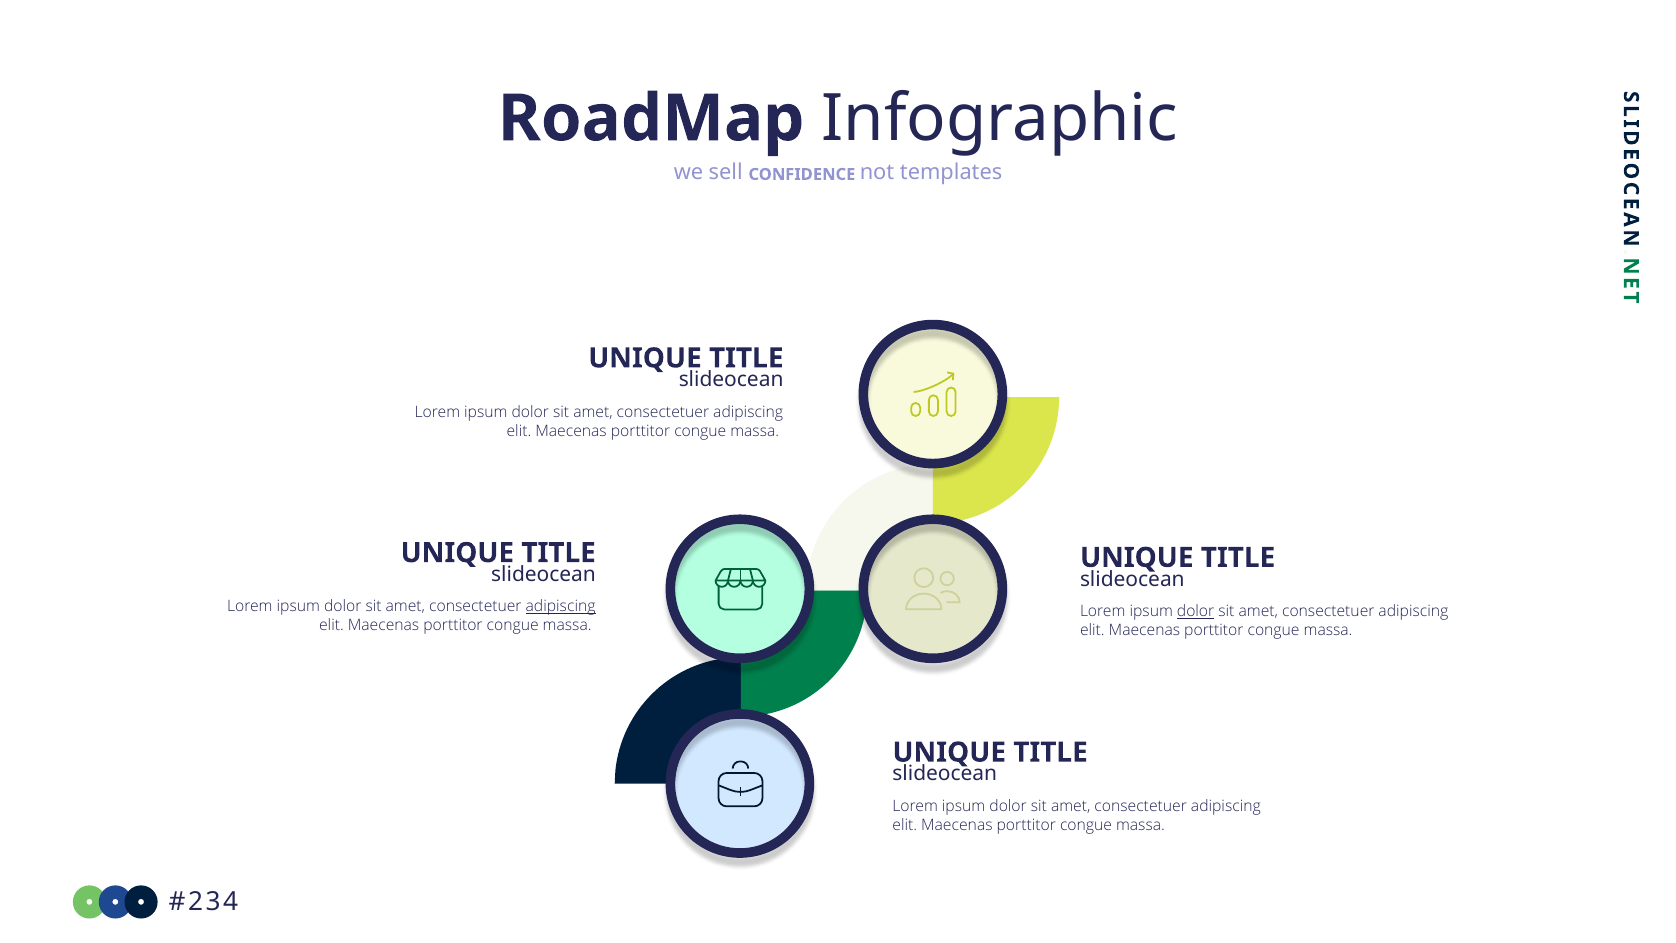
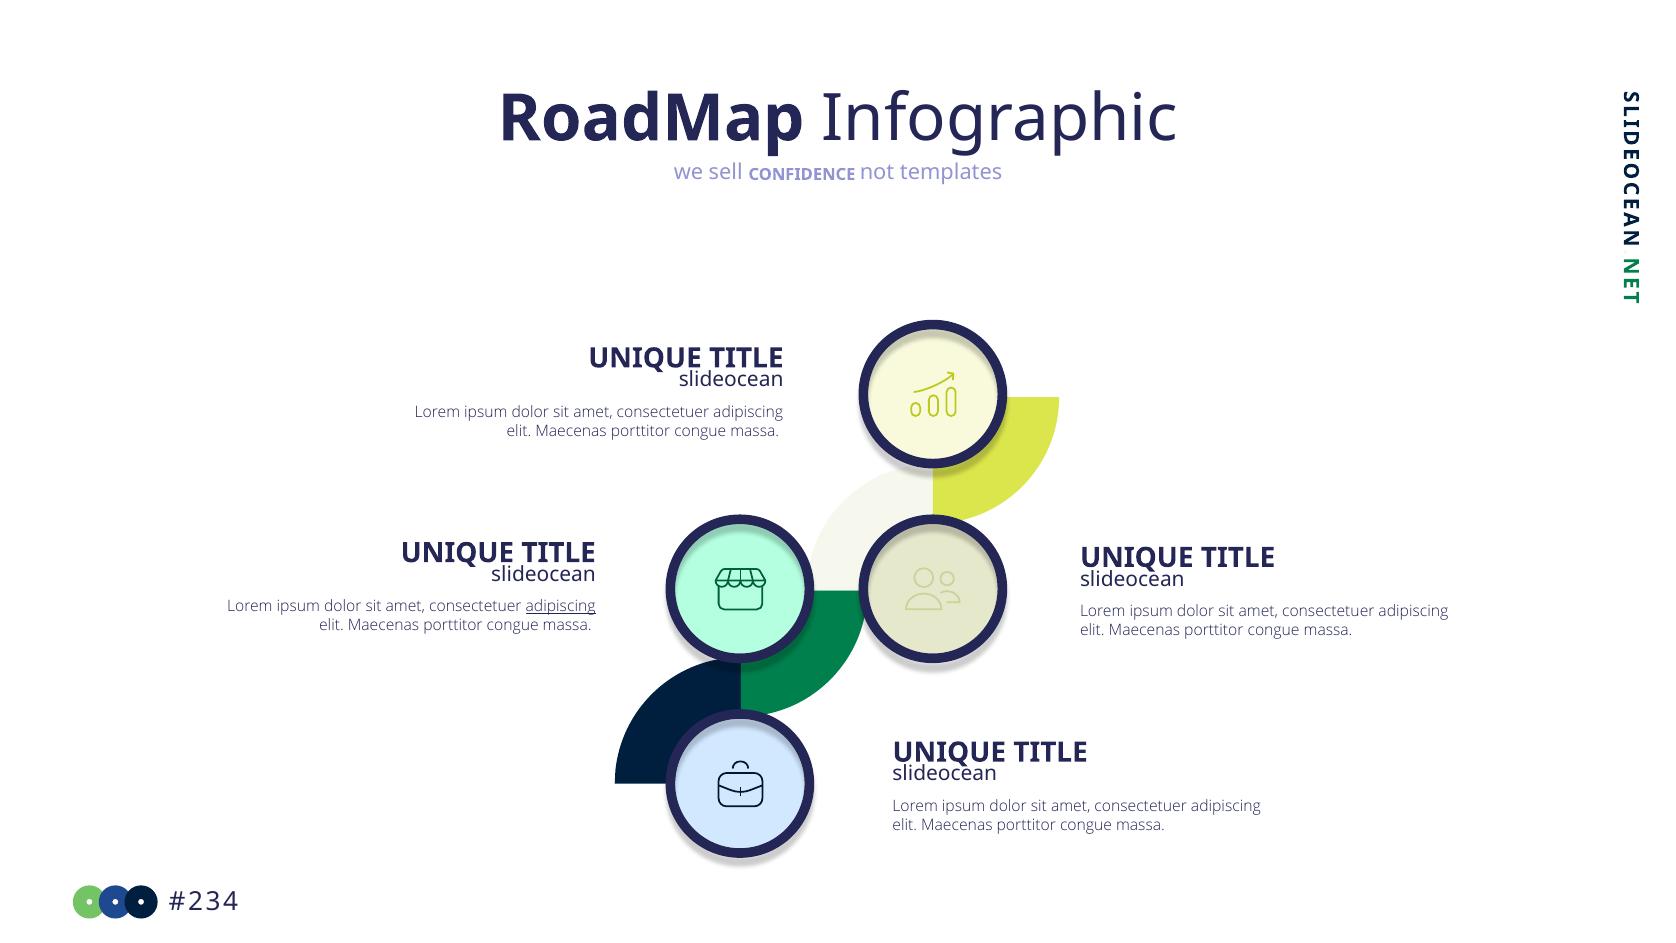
dolor underline: present -> none (1196, 611)
